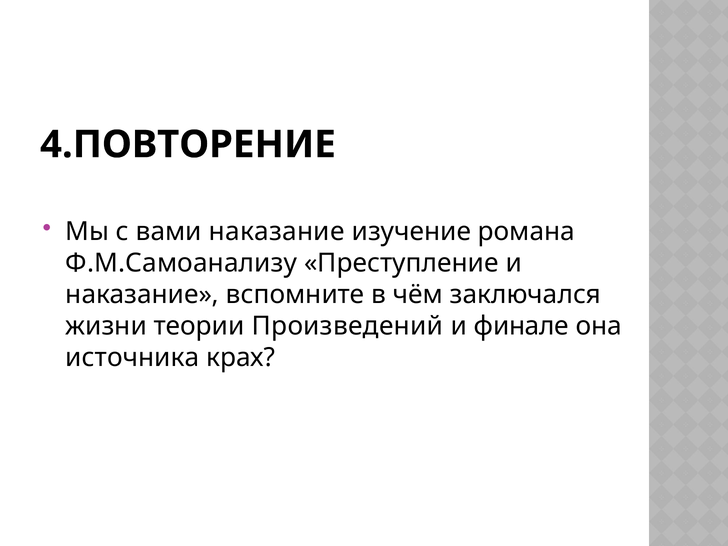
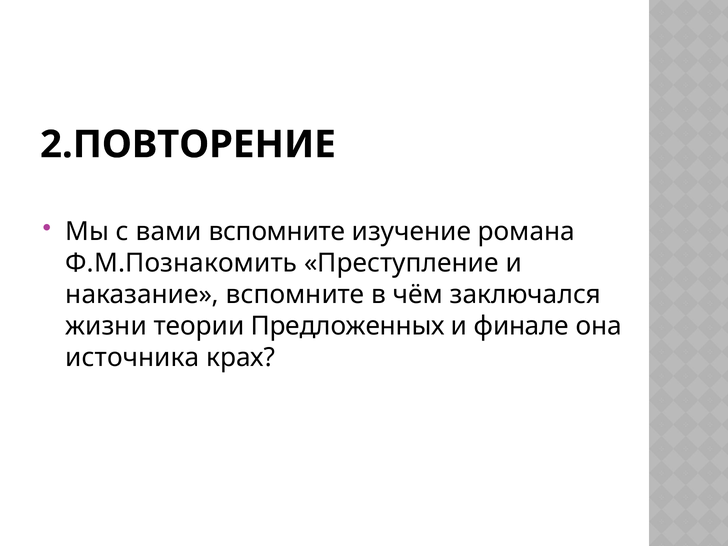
4.ПОВТОРЕНИЕ: 4.ПОВТОРЕНИЕ -> 2.ПОВТОРЕНИЕ (188, 145)
вами наказание: наказание -> вспомните (277, 232)
Ф.М.Самоанализу: Ф.М.Самоанализу -> Ф.М.Познакомить (181, 263)
Произведений: Произведений -> Предложенных (348, 326)
